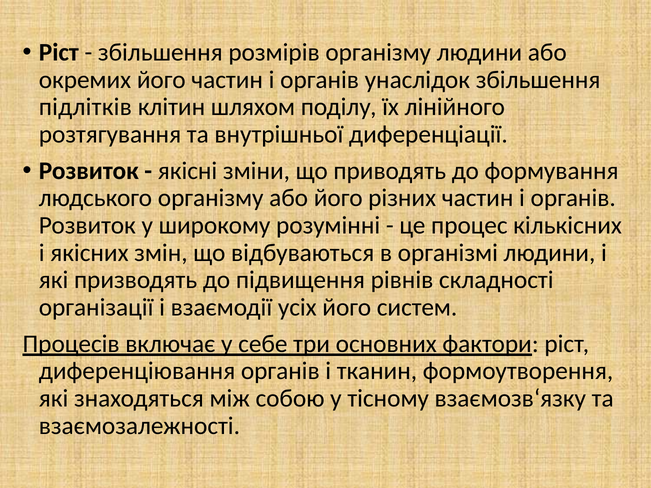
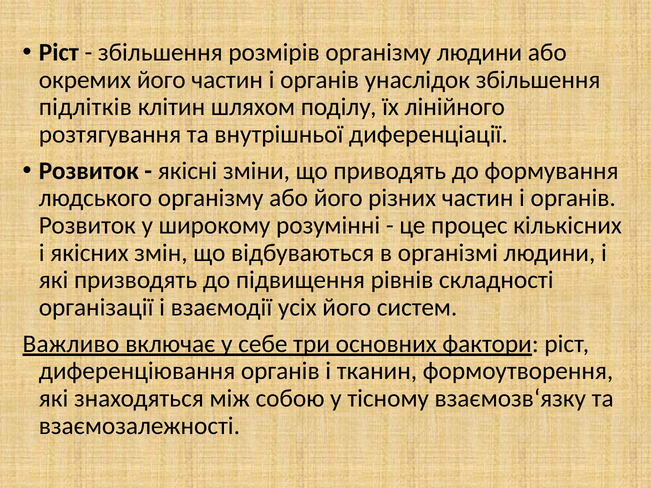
Процесів: Процесів -> Важливо (71, 344)
